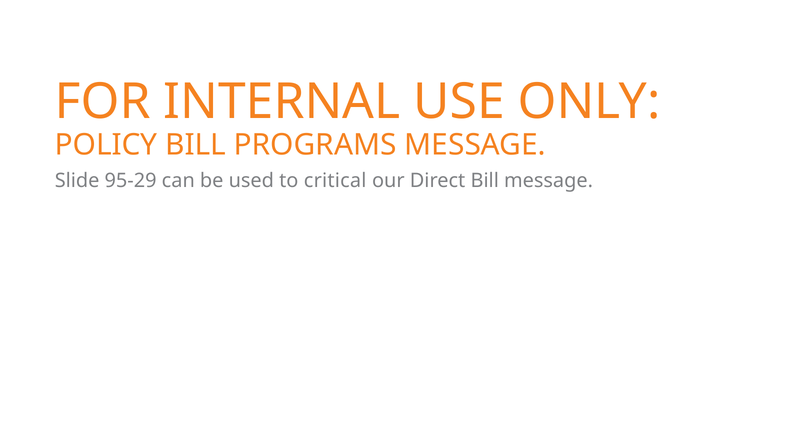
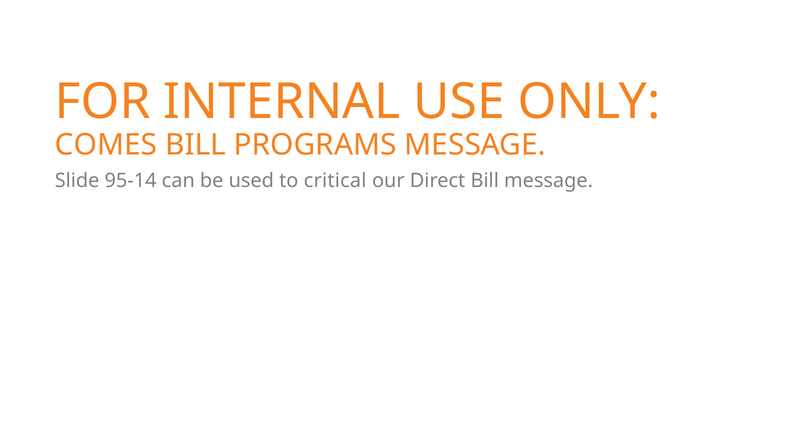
POLICY: POLICY -> COMES (106, 145)
95-29: 95-29 -> 95-14 (131, 181)
